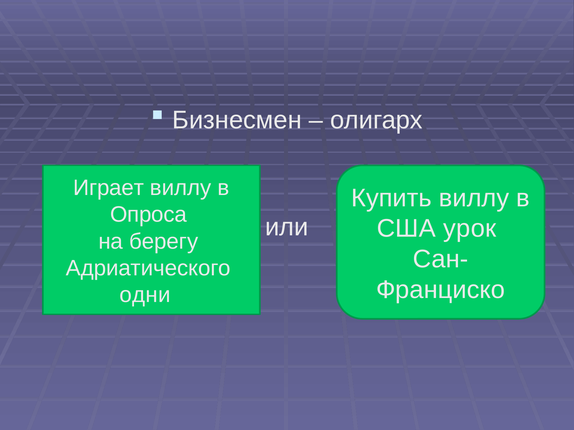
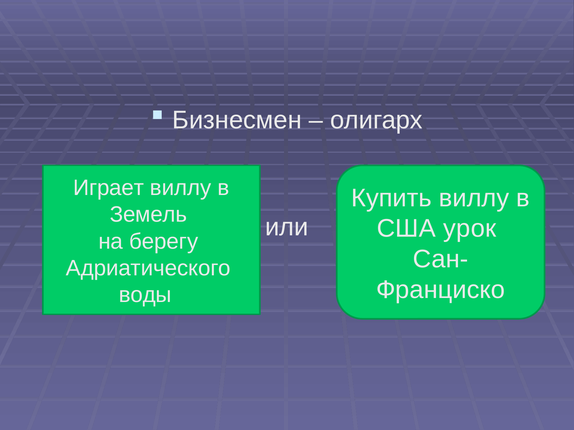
Опроса: Опроса -> Земель (148, 215)
одни: одни -> воды (145, 295)
